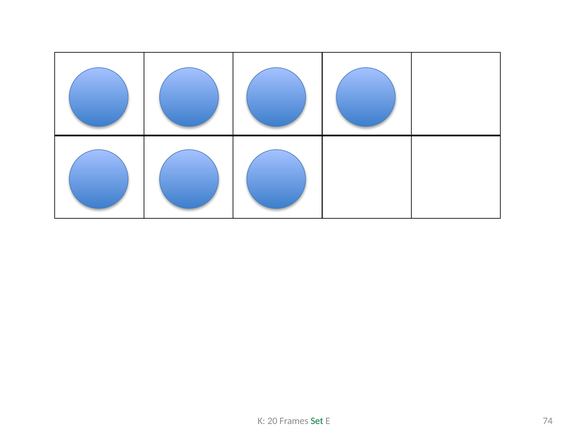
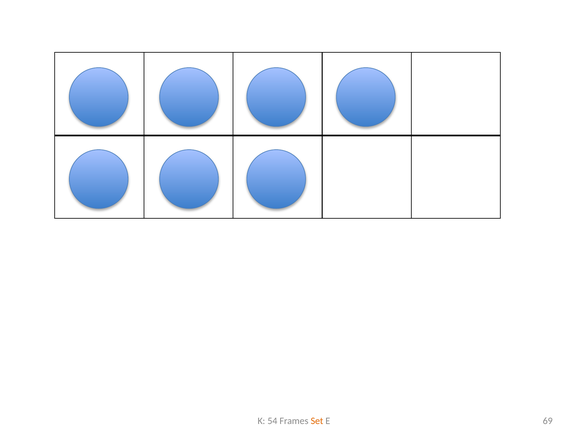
20: 20 -> 54 (272, 421)
Set colour: green -> orange (317, 421)
74: 74 -> 69 (548, 421)
